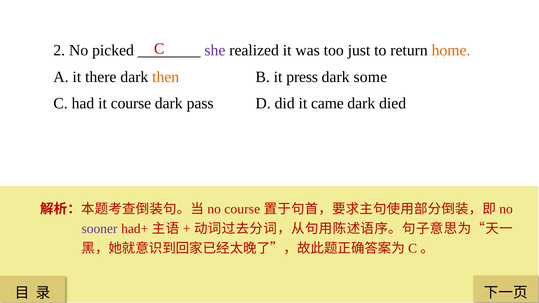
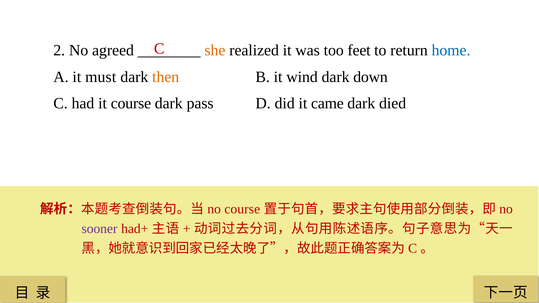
picked: picked -> agreed (113, 50)
she colour: purple -> orange (215, 50)
just: just -> feet (359, 50)
home colour: orange -> blue (451, 50)
there: there -> must (101, 77)
press: press -> wind (302, 77)
some: some -> down (370, 77)
